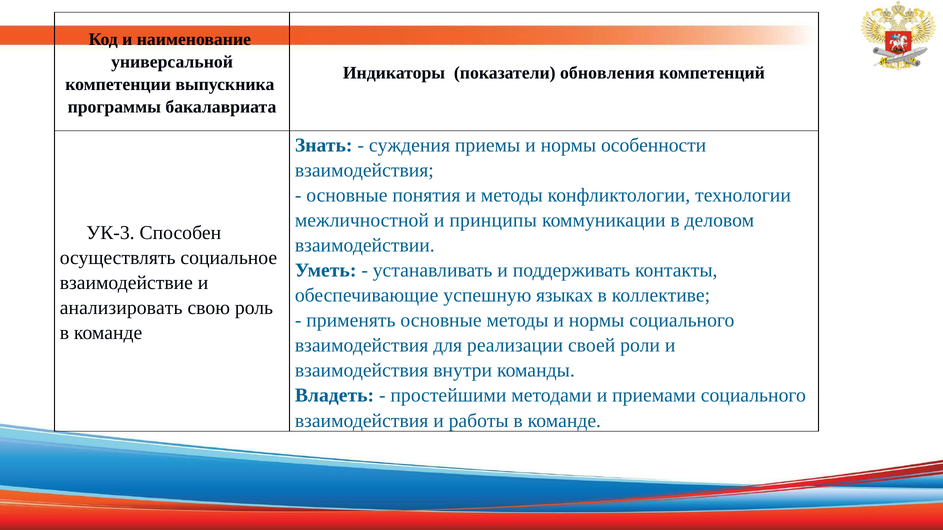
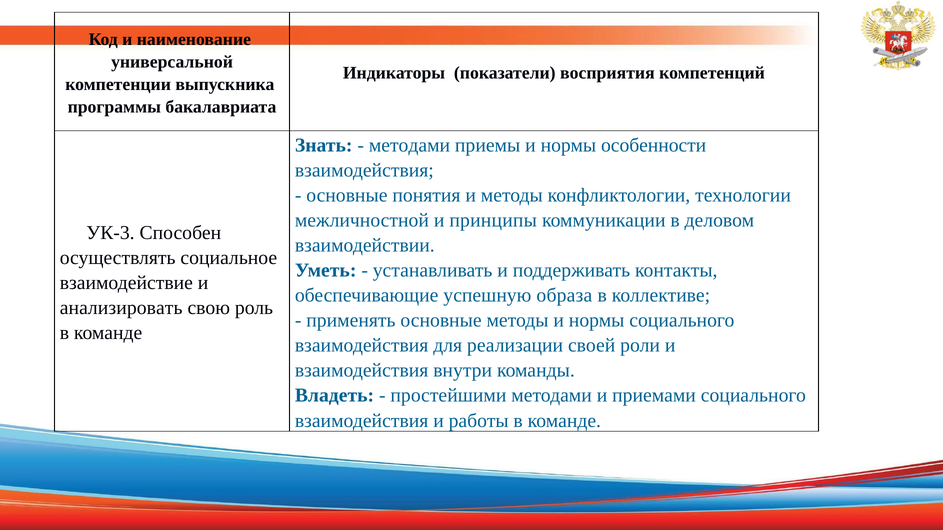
обновления: обновления -> восприятия (607, 73)
суждения: суждения -> методами (409, 145)
языках: языках -> образа (564, 296)
